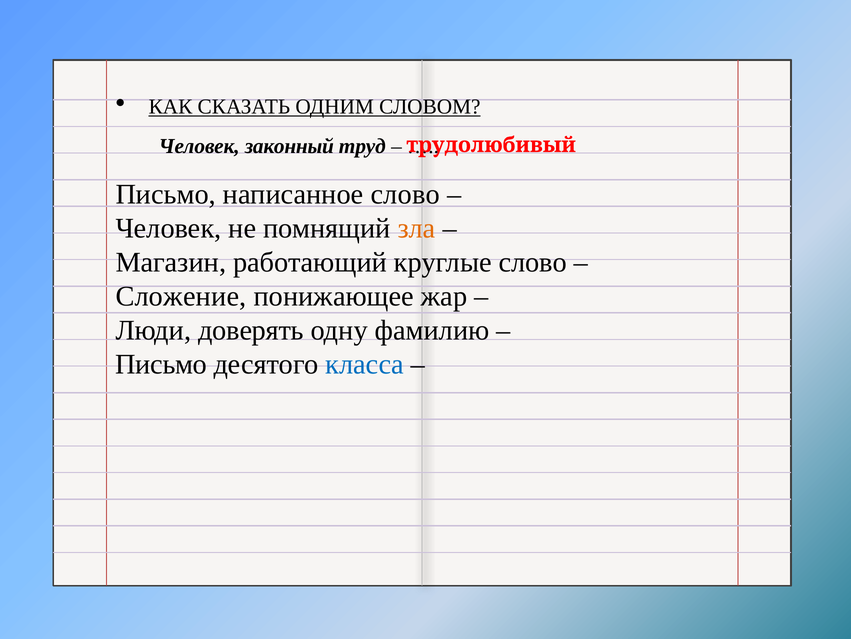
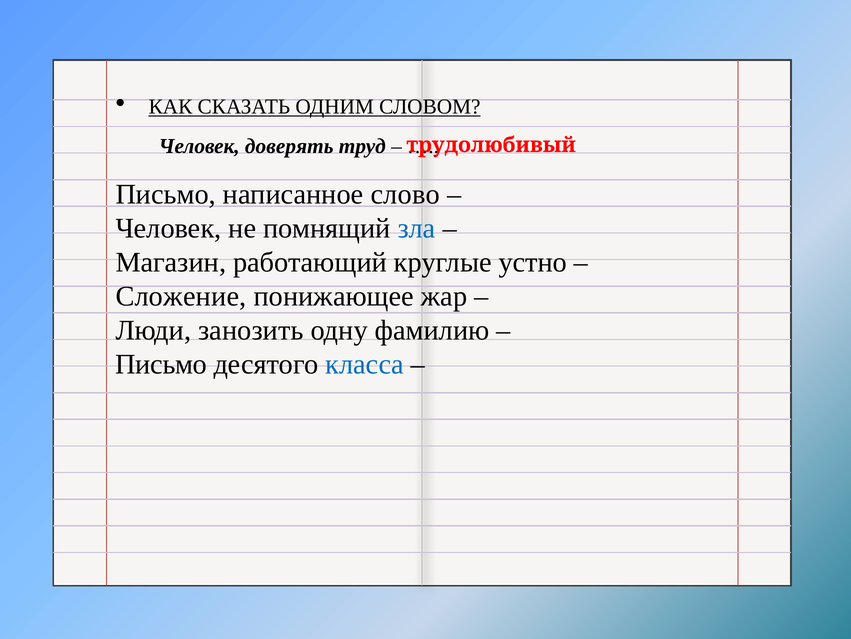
законный: законный -> доверять (289, 146)
зла colour: orange -> blue (417, 228)
круглые слово: слово -> устно (533, 262)
доверять: доверять -> занозить (251, 330)
